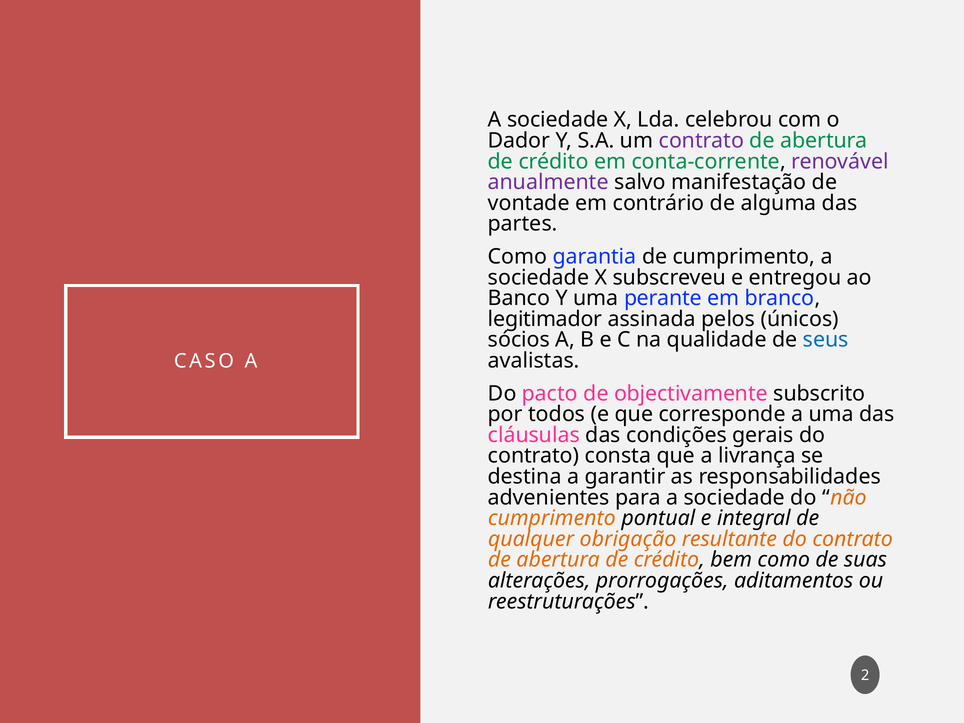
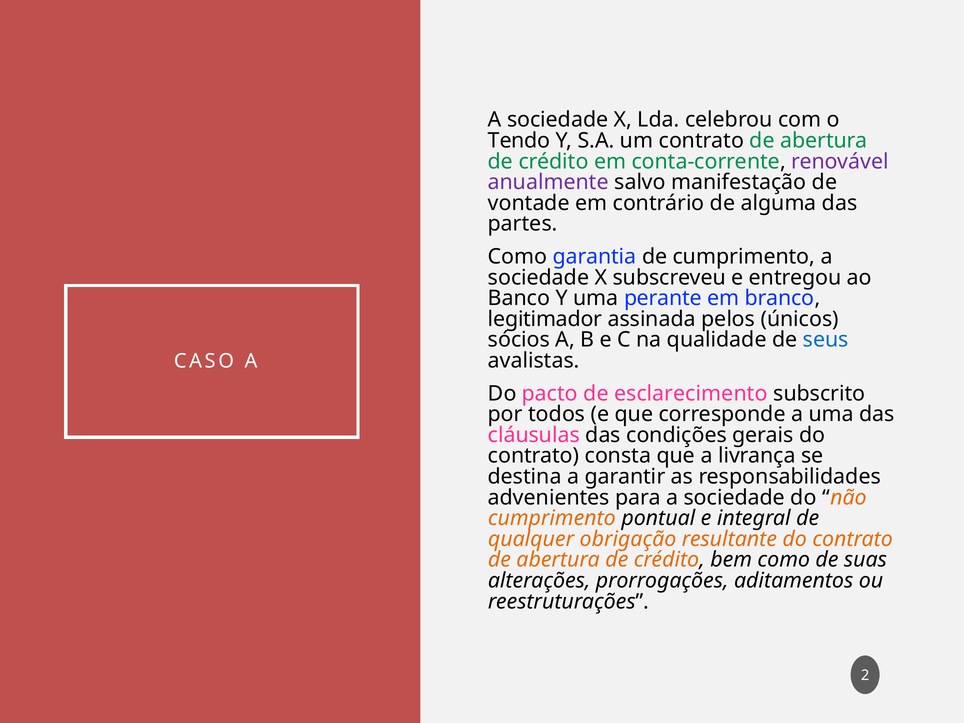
Dador: Dador -> Tendo (519, 141)
contrato colour: purple -> black (701, 141)
objectivamente: objectivamente -> esclarecimento (691, 394)
